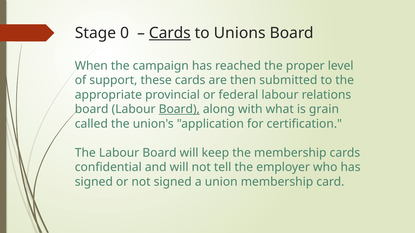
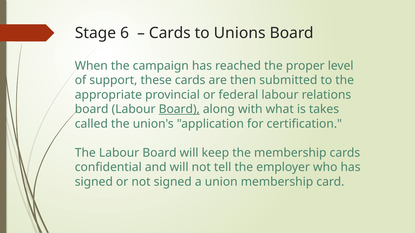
0: 0 -> 6 (125, 33)
Cards underline: present -> none (170, 33)
grain: grain -> takes (324, 109)
